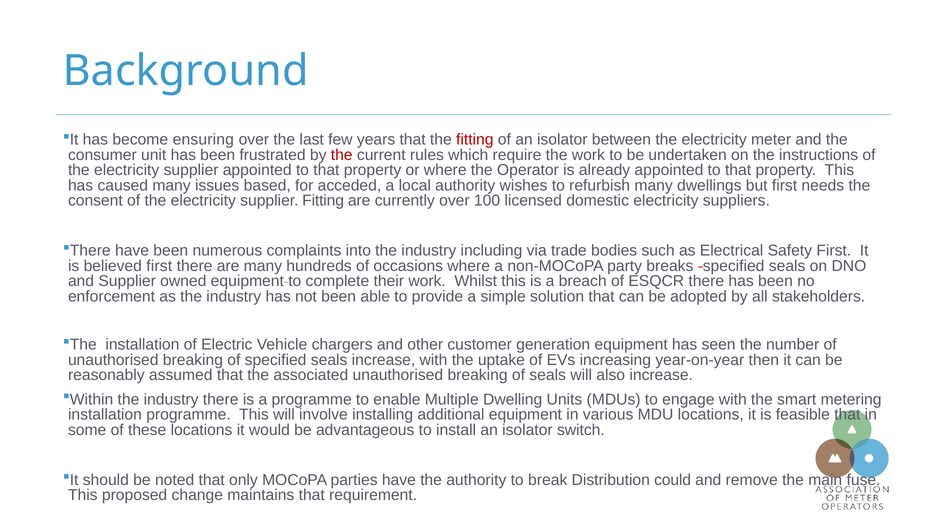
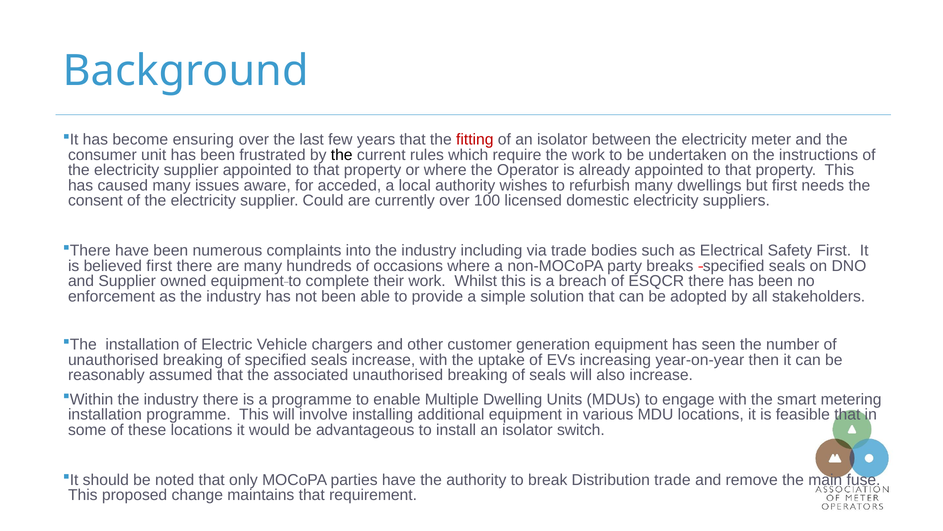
the colour: red -> black (342, 155)
based: based -> aware (267, 185)
supplier Fitting: Fitting -> Could (323, 201)
Distribution could: could -> trade (672, 479)
